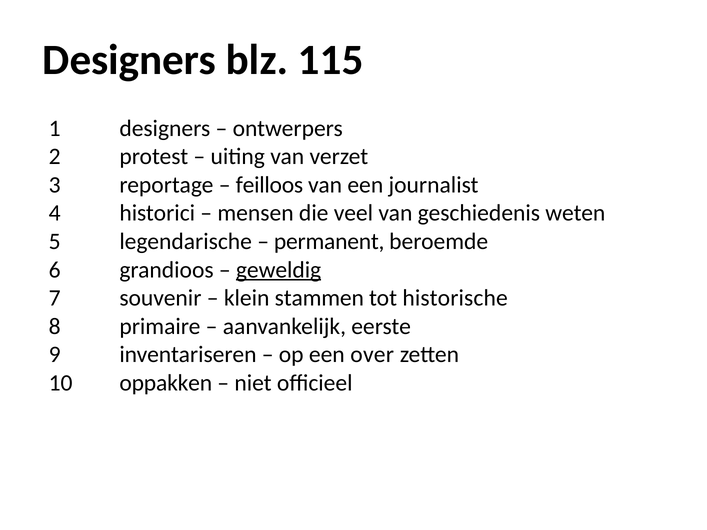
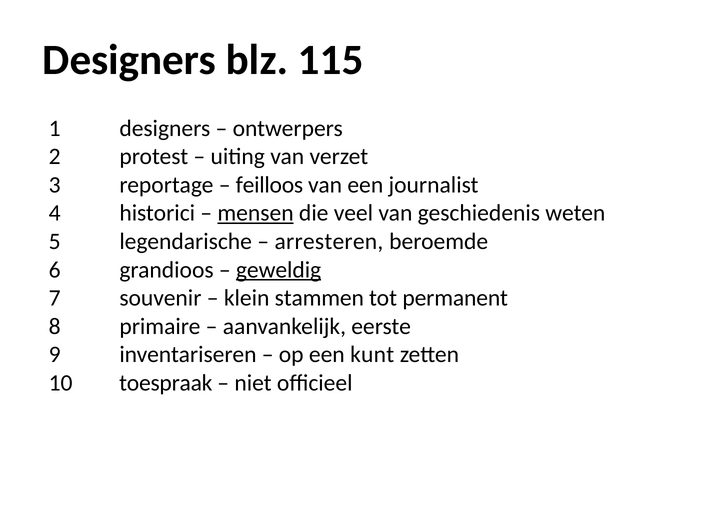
mensen underline: none -> present (256, 213)
permanent: permanent -> arresteren (329, 242)
historische: historische -> permanent (455, 298)
over: over -> kunt (372, 355)
oppakken: oppakken -> toespraak (166, 383)
